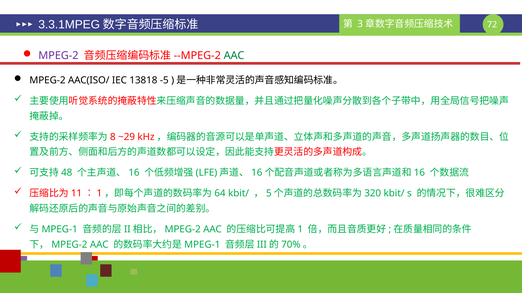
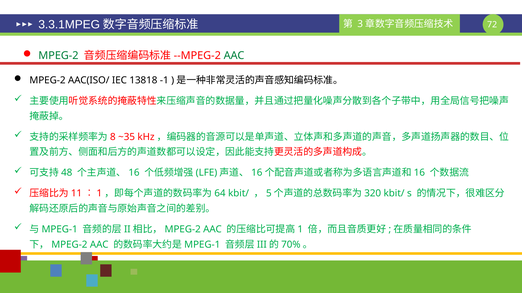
MPEG-2 colour: purple -> green (58, 56)
-5: -5 -> -1 (164, 81)
~29: ~29 -> ~35 (127, 137)
